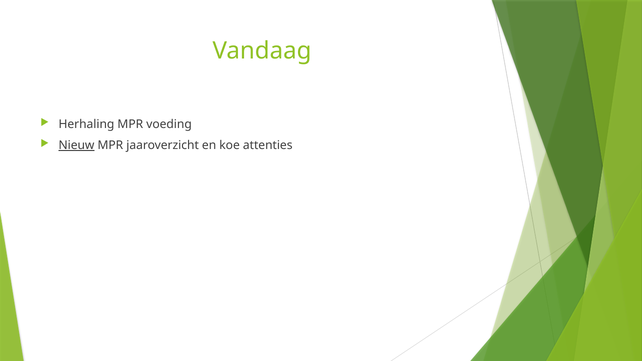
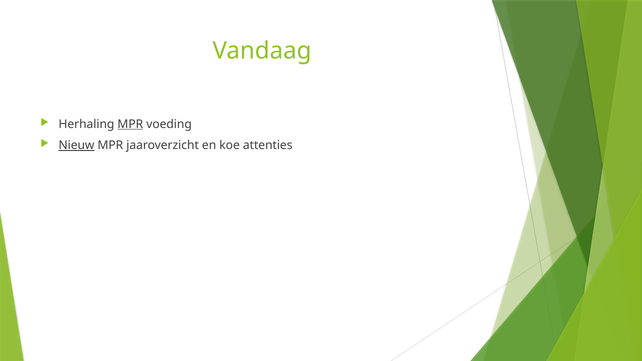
MPR underline: none -> present (130, 124)
